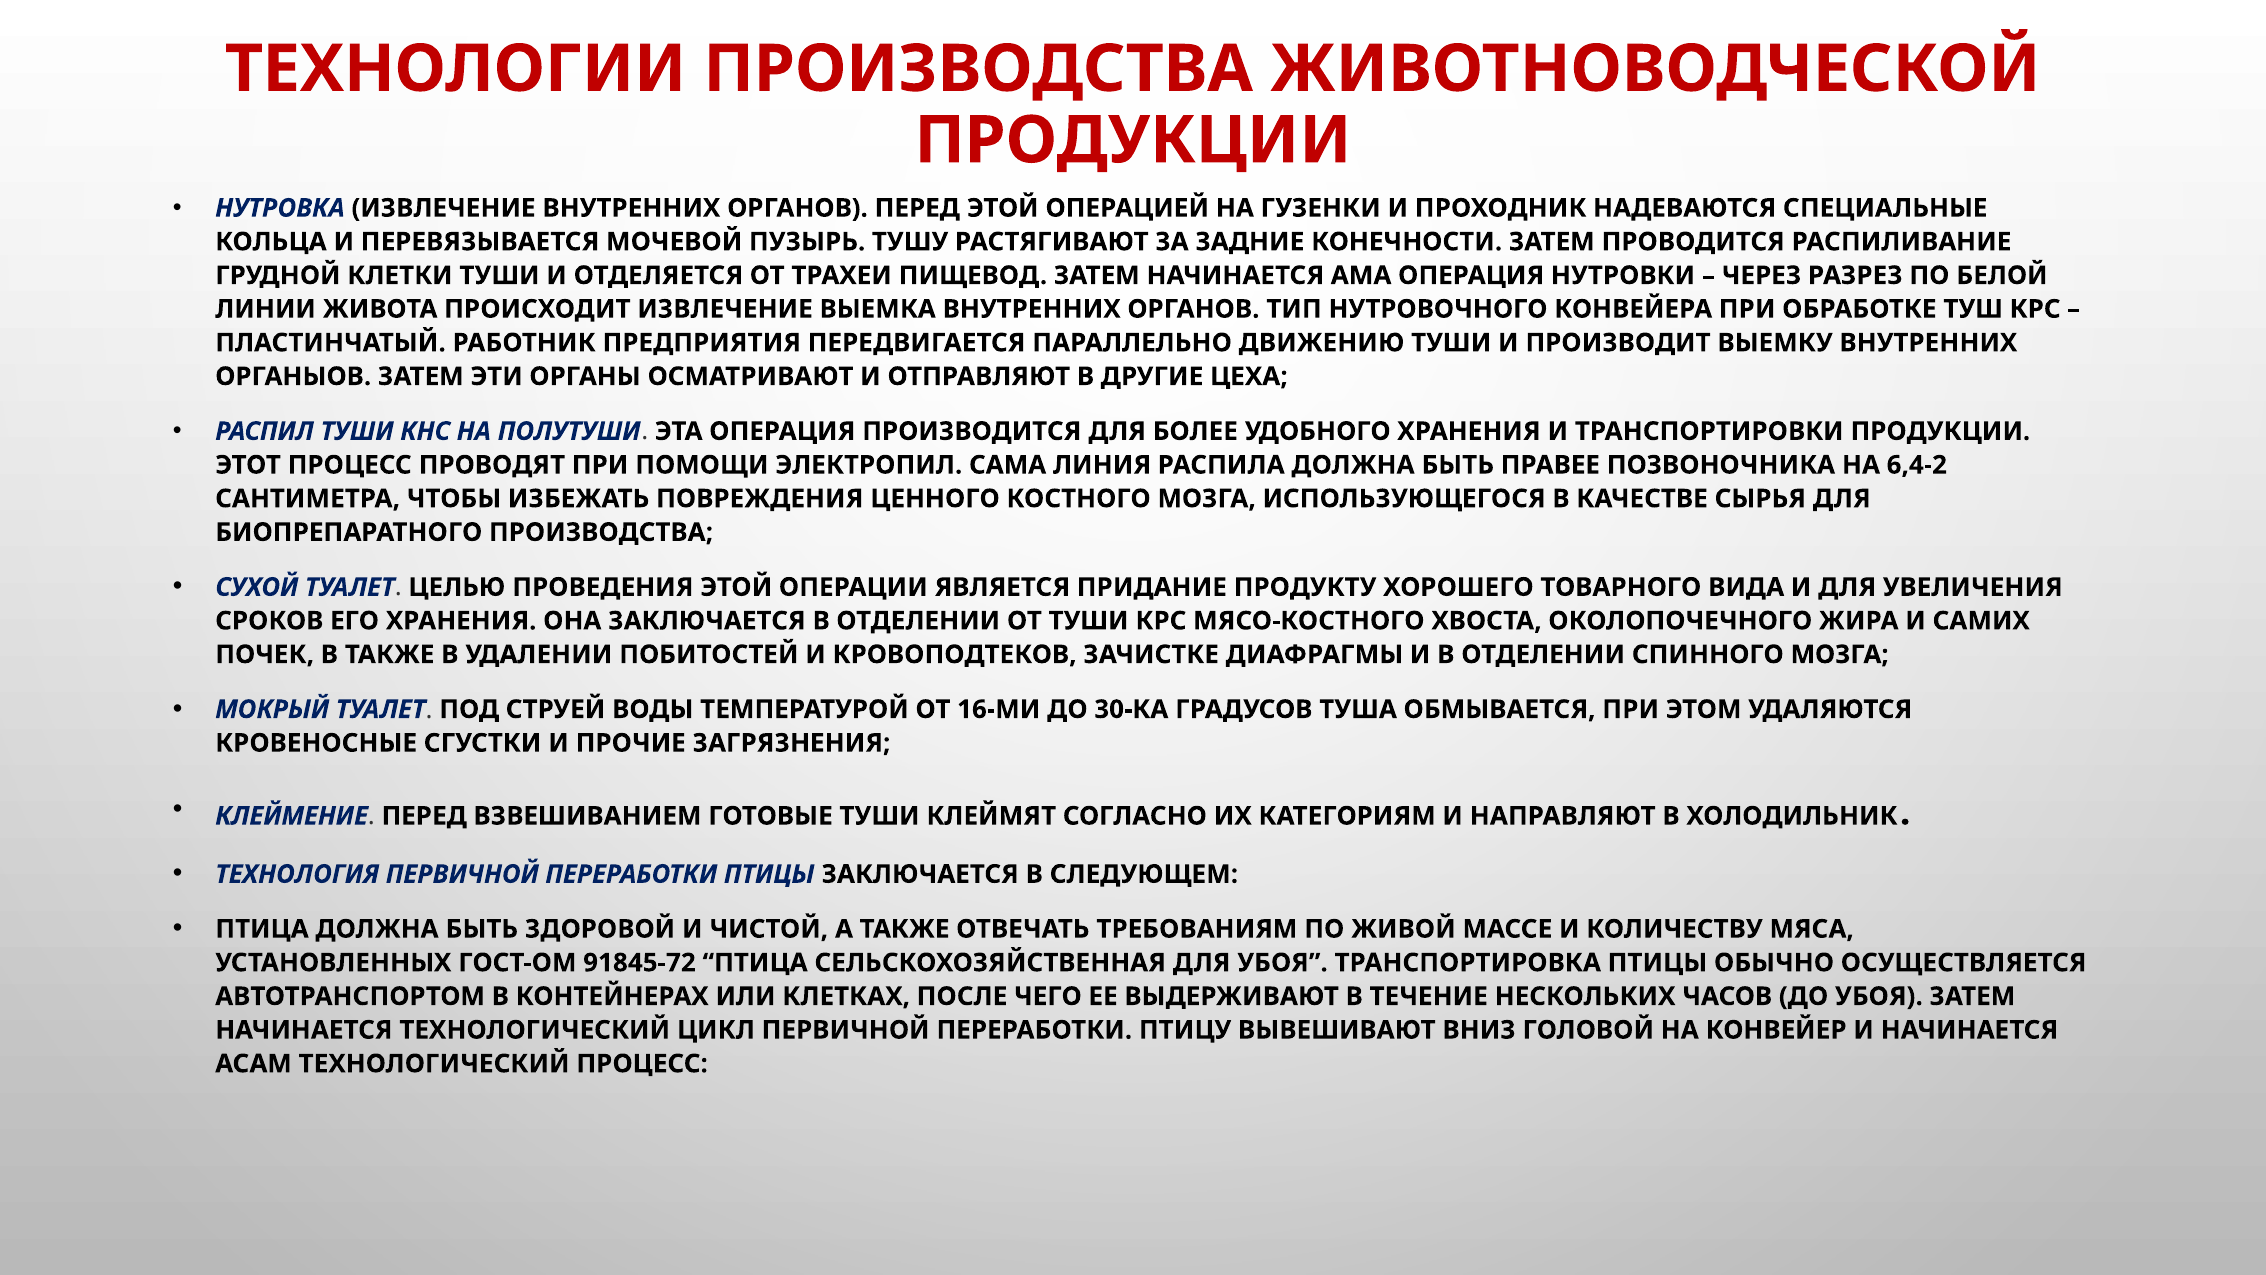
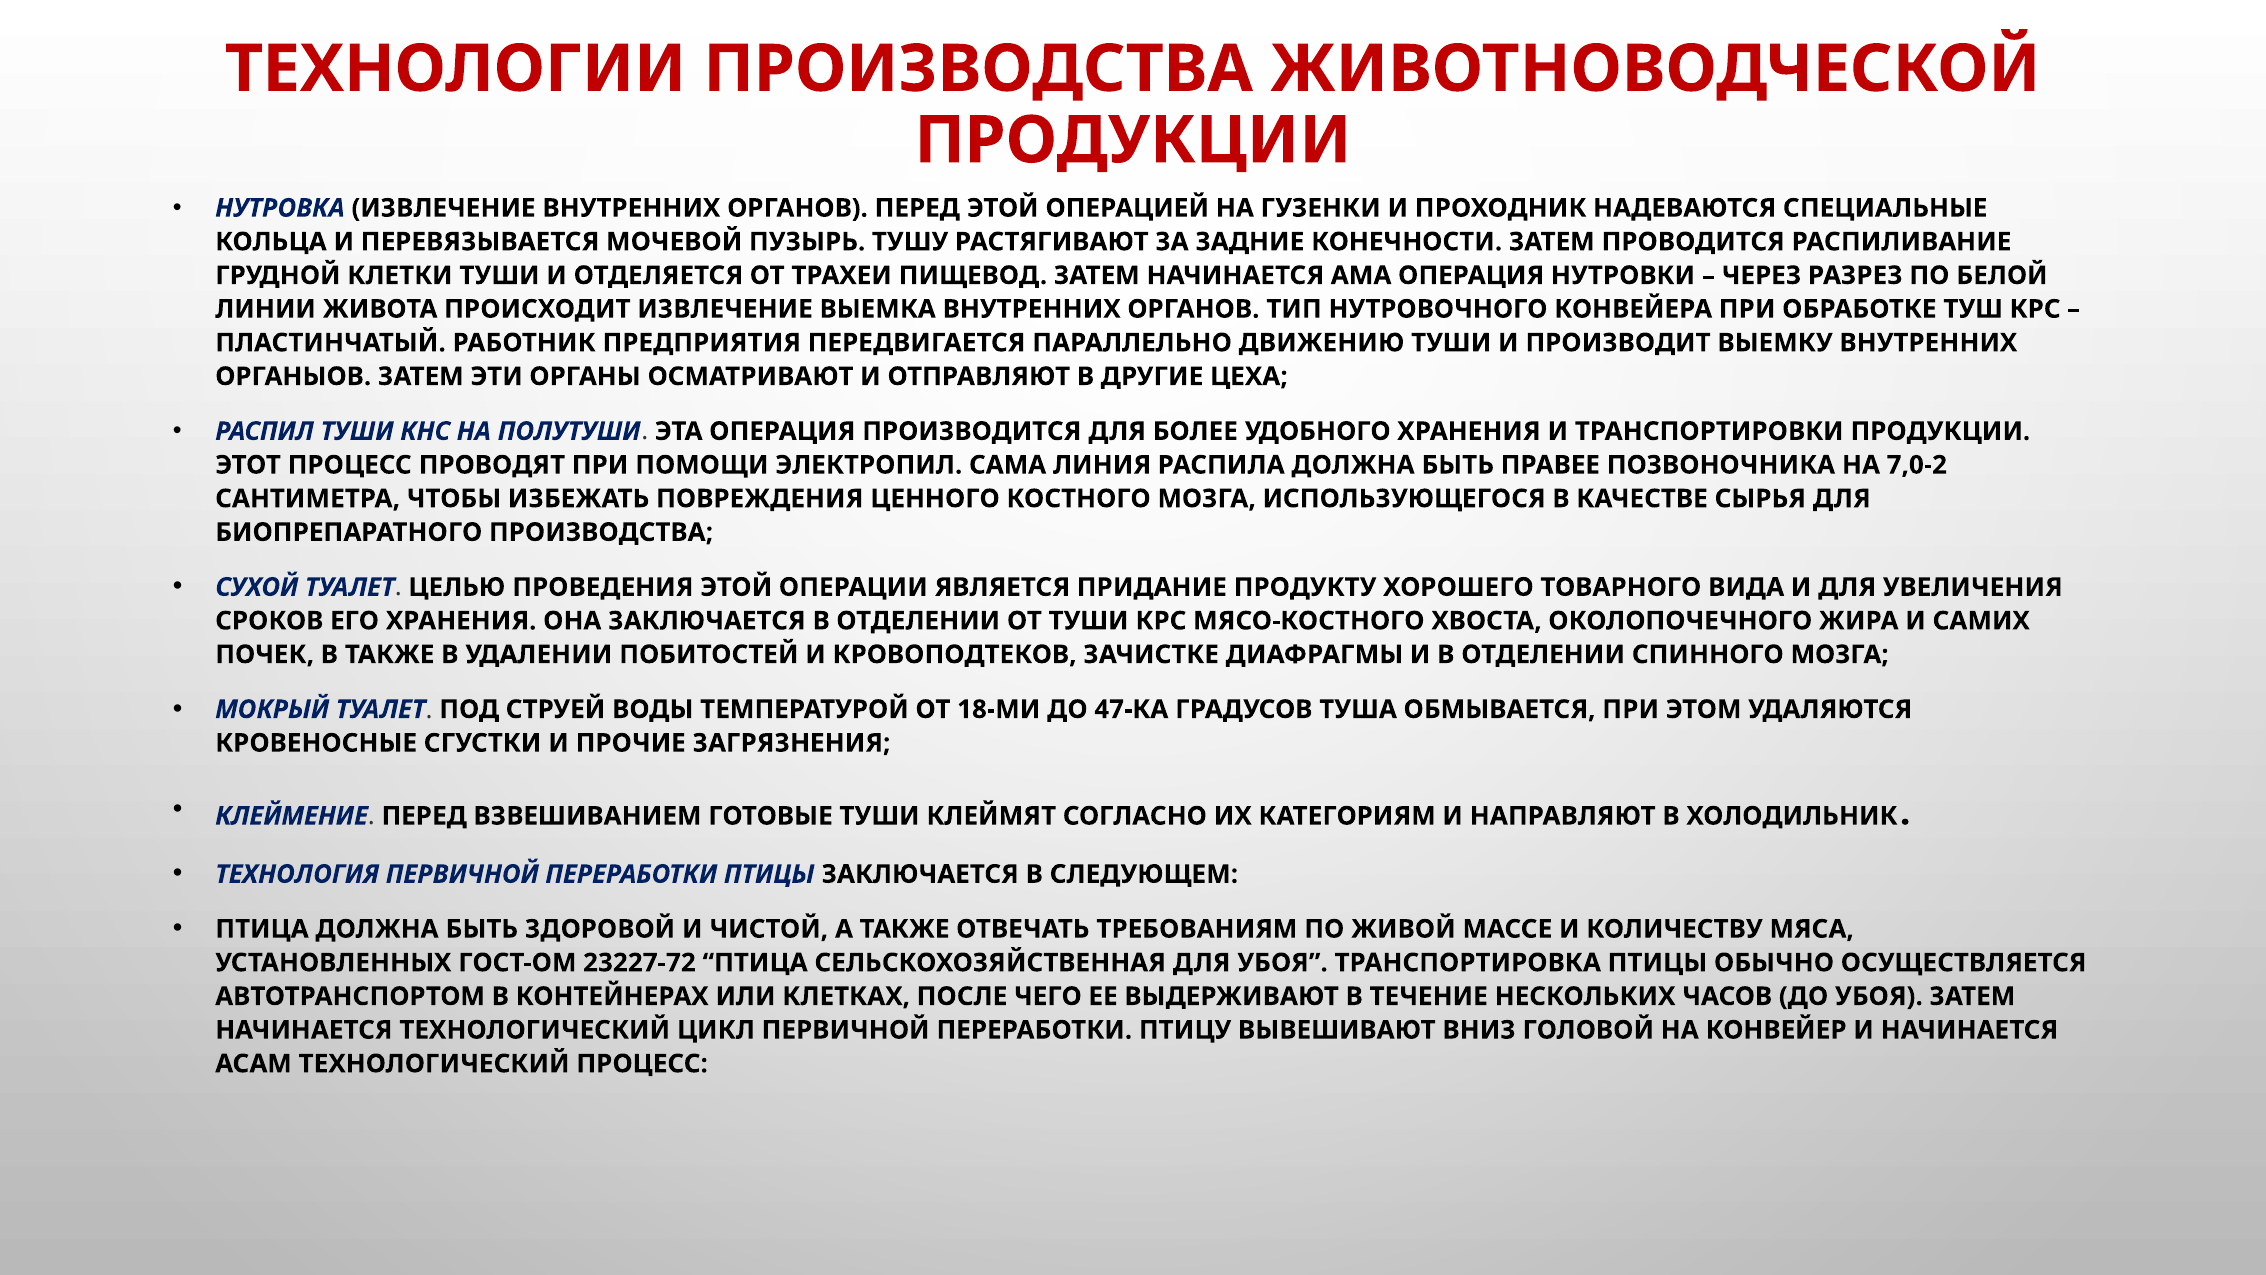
6,4-2: 6,4-2 -> 7,0-2 (1917, 465)
16-МИ: 16-МИ -> 18-МИ (999, 709)
30-КА: 30-КА -> 47-КА (1131, 709)
91845-72: 91845-72 -> 23227-72 (639, 962)
